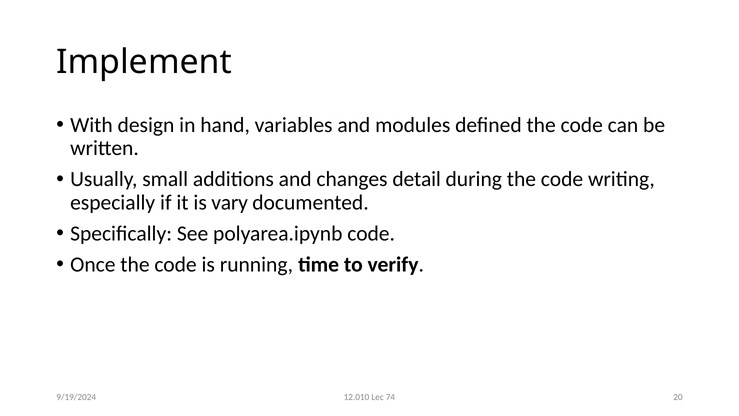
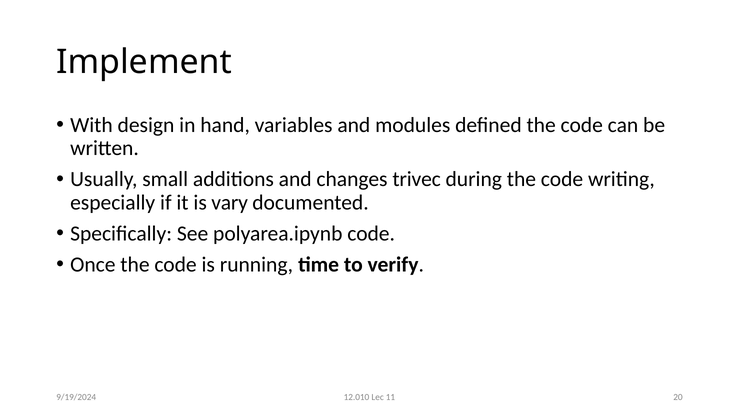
detail: detail -> trivec (417, 179)
74: 74 -> 11 (390, 397)
